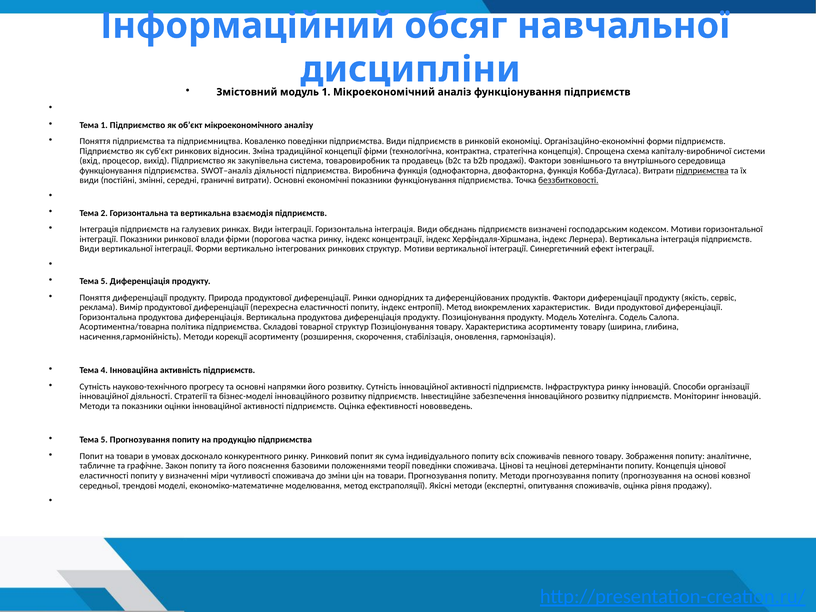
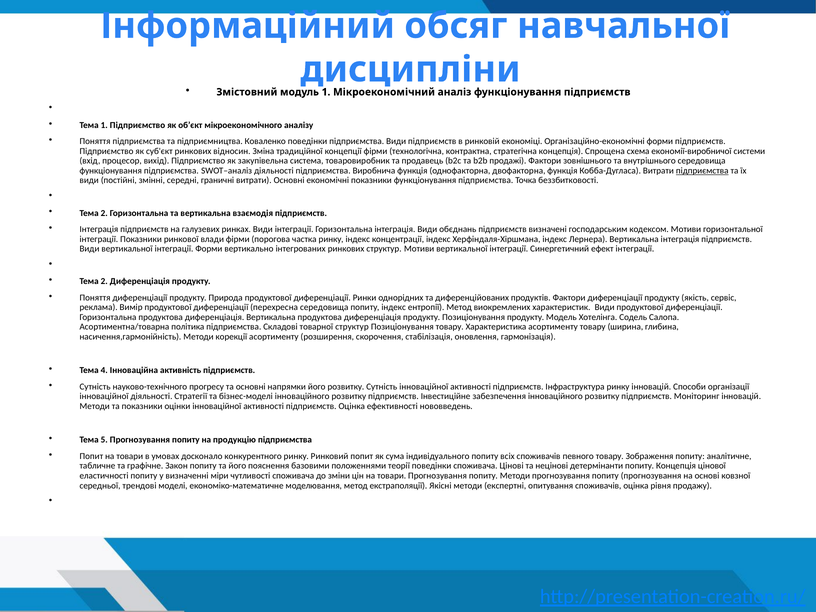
капіталу-виробничої: капіталу-виробничої -> економії-виробничої (691, 151)
беззбитковості underline: present -> none (568, 180)
5: 5 -> 2 (104, 281)
перехресна еластичності: еластичності -> середовища (324, 307)
